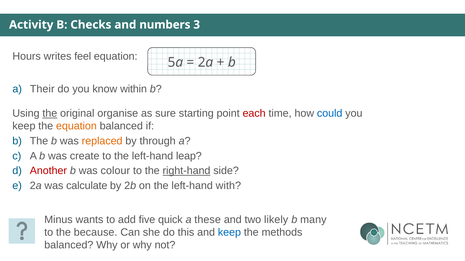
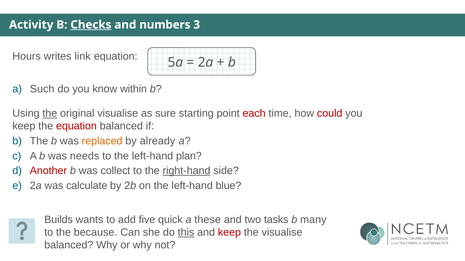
Checks underline: none -> present (91, 25)
feel: feel -> link (83, 57)
Their: Their -> Such (42, 89)
original organise: organise -> visualise (118, 114)
could colour: blue -> red (330, 114)
equation colour: orange -> red (76, 126)
through: through -> already (158, 141)
create: create -> needs (85, 156)
leap: leap -> plan (189, 156)
colour: colour -> collect (115, 171)
with: with -> blue (228, 186)
Minus: Minus -> Builds (59, 220)
likely: likely -> tasks (276, 220)
this underline: none -> present (186, 233)
keep colour: blue -> red (229, 233)
the methods: methods -> visualise (282, 233)
